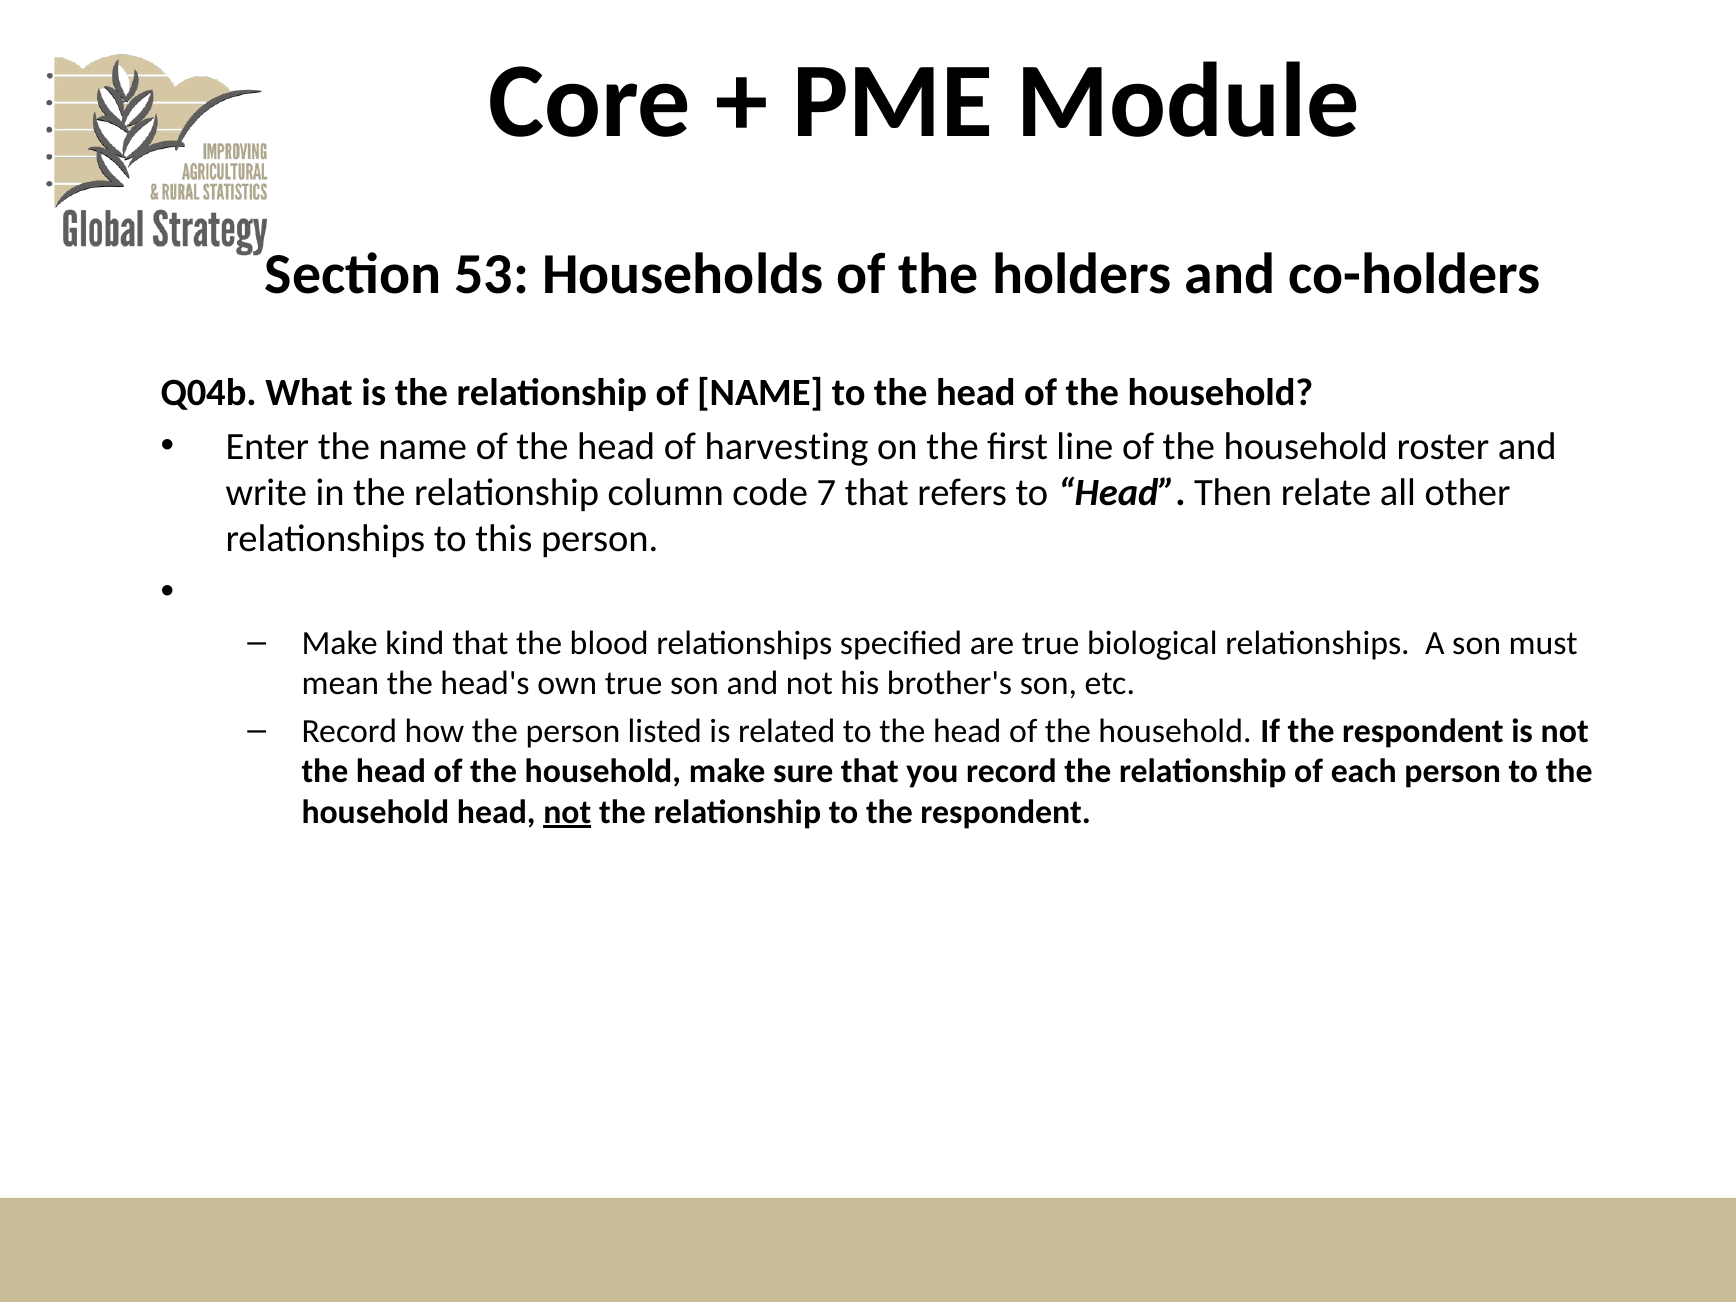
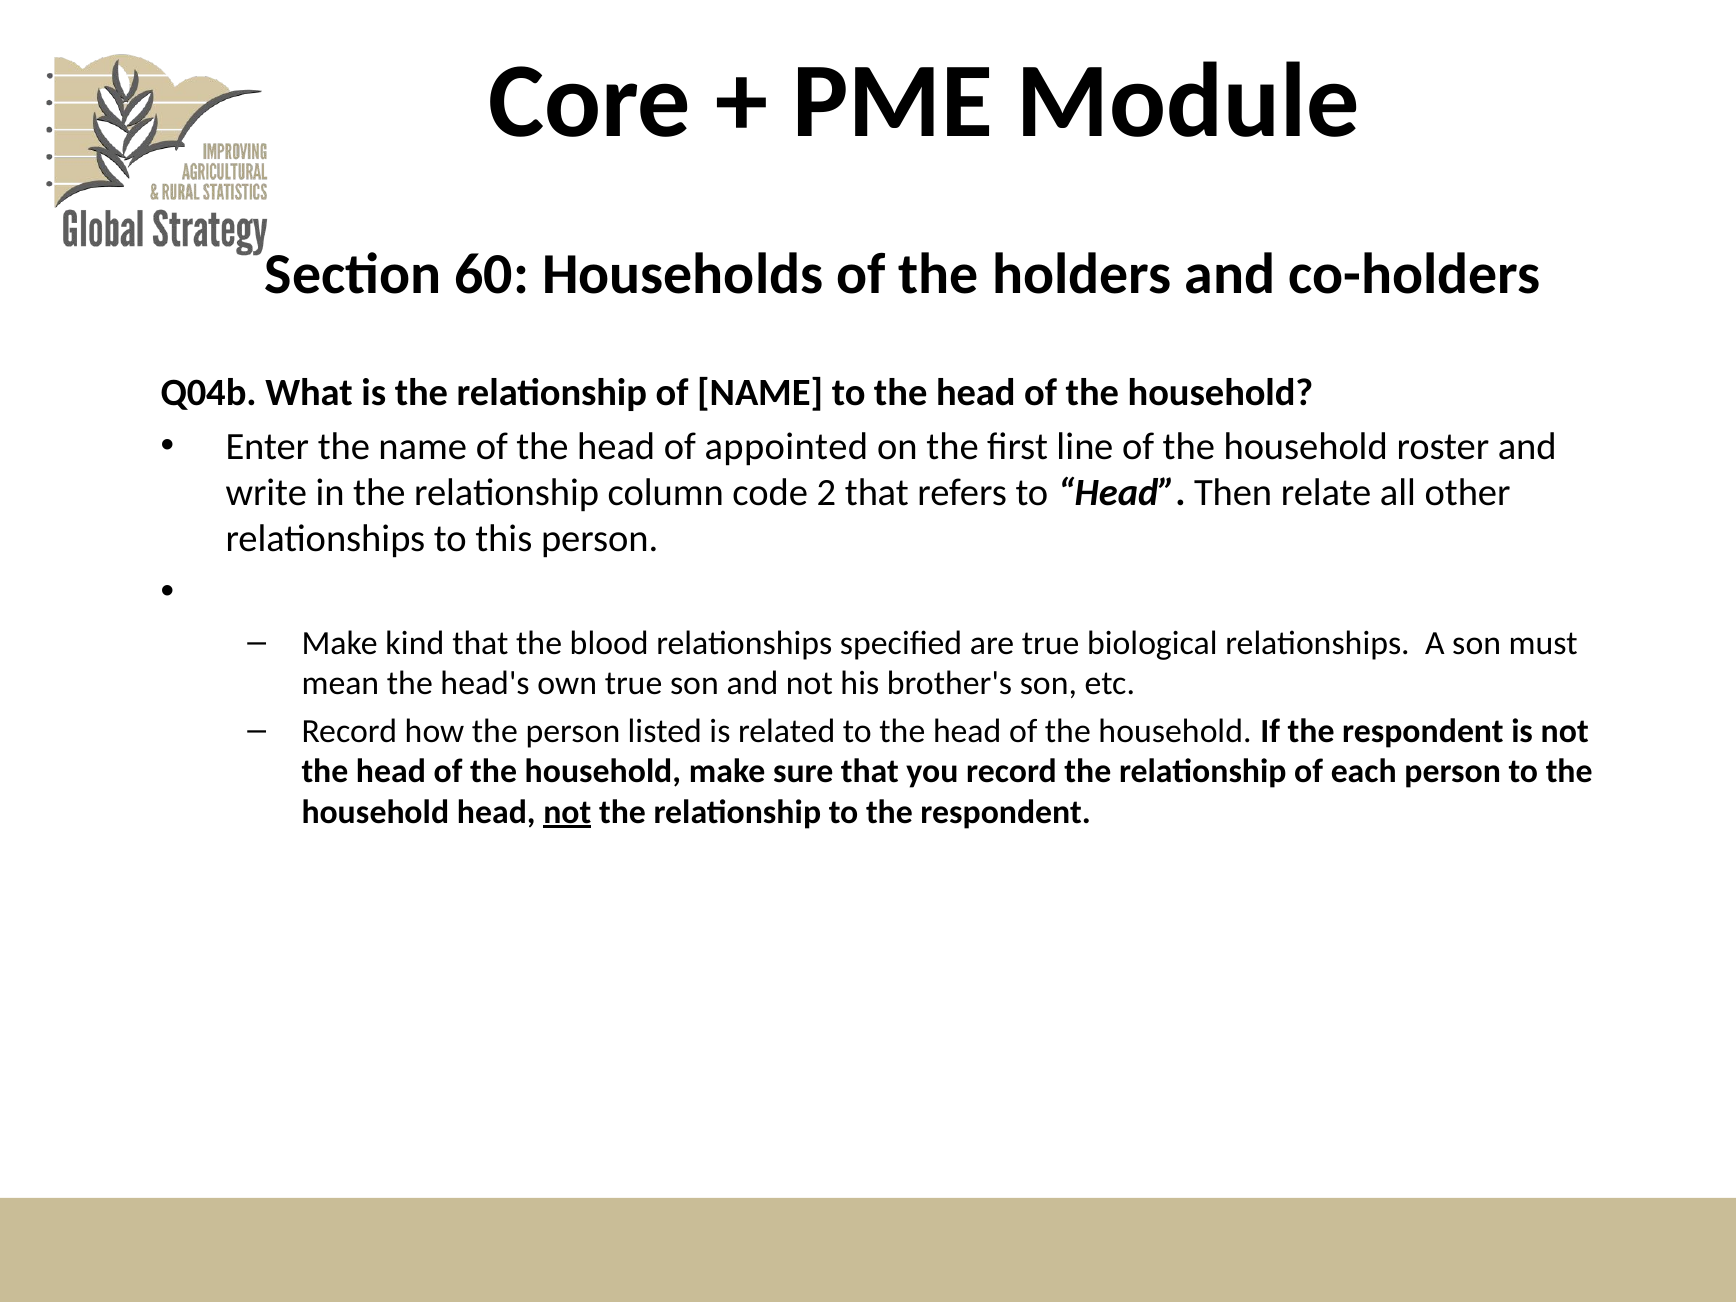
53: 53 -> 60 (492, 275)
harvesting: harvesting -> appointed (786, 447)
7: 7 -> 2 (826, 493)
